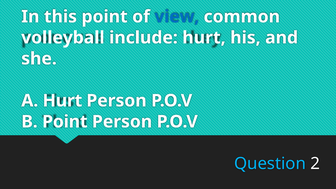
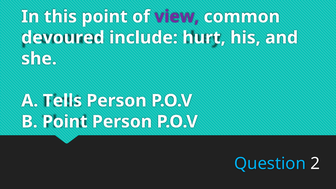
view colour: blue -> purple (177, 17)
volleyball: volleyball -> devoured (63, 38)
A Hurt: Hurt -> Tells (62, 101)
